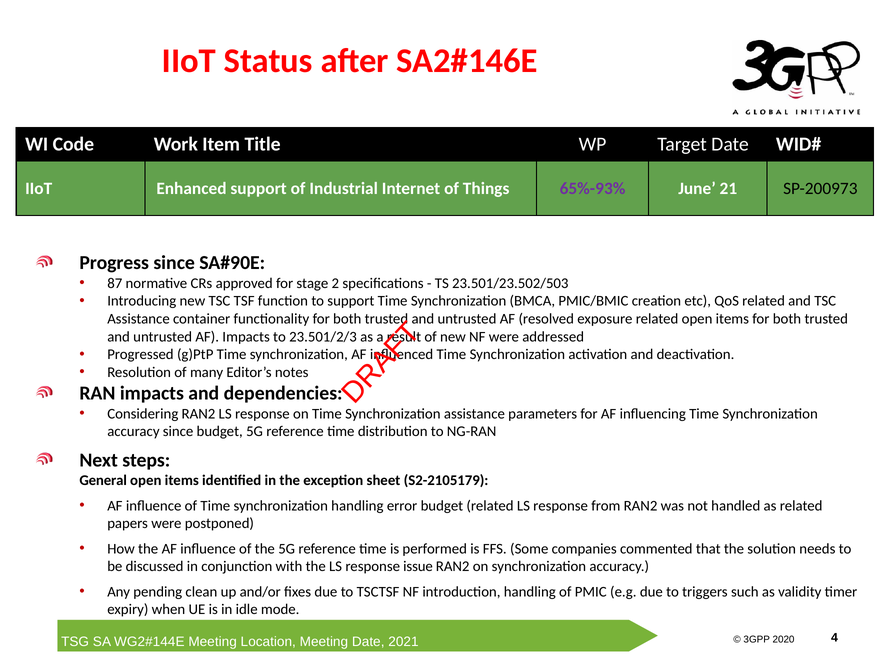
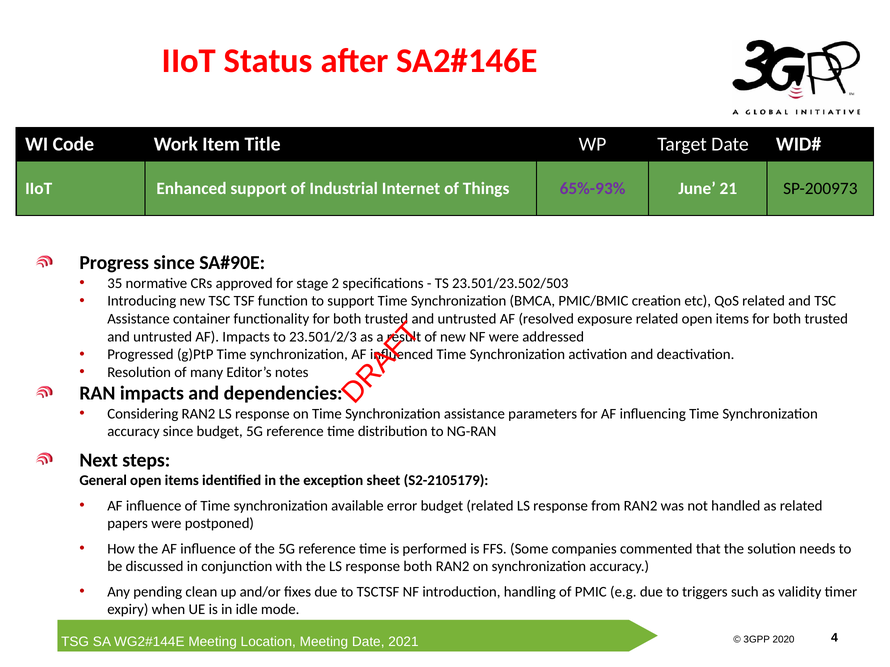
87: 87 -> 35 (115, 284)
synchronization handling: handling -> available (357, 506)
response issue: issue -> both (418, 567)
